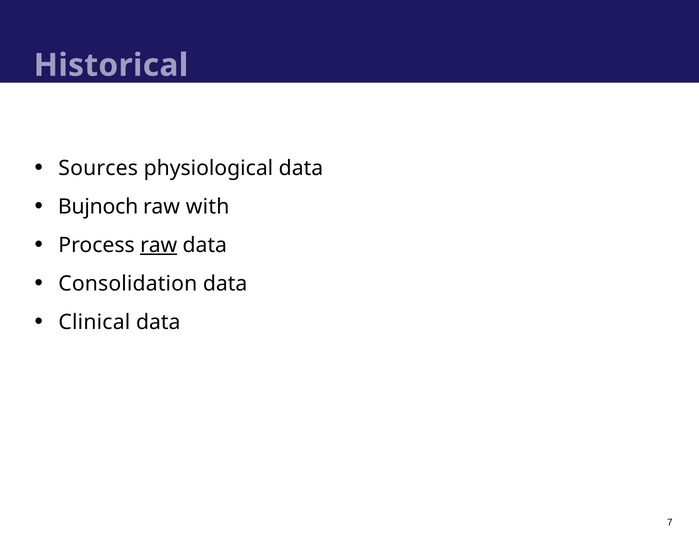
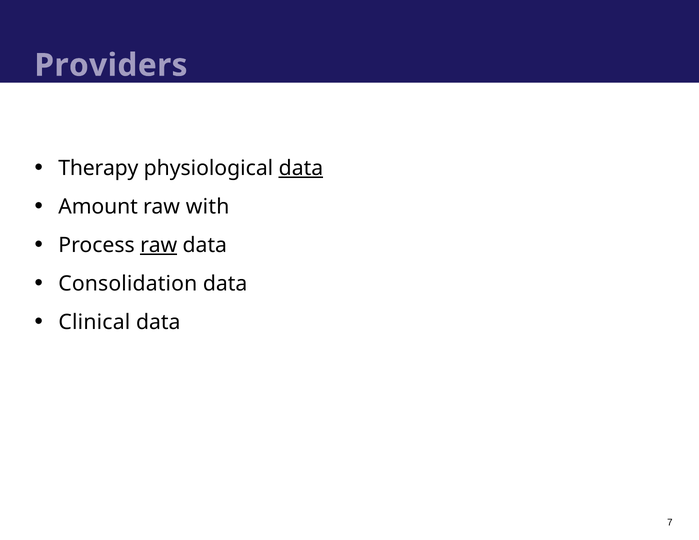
Historical: Historical -> Providers (111, 65)
Sources: Sources -> Therapy (98, 168)
data underline: none -> present (301, 168)
Bujnoch: Bujnoch -> Amount (98, 207)
